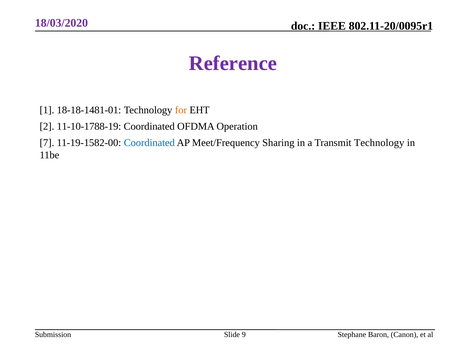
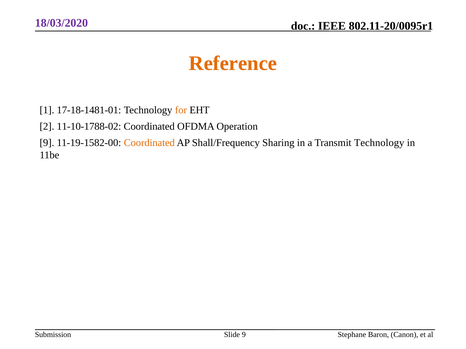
Reference colour: purple -> orange (233, 64)
18-18-1481-01: 18-18-1481-01 -> 17-18-1481-01 (89, 110)
11-10-1788-19: 11-10-1788-19 -> 11-10-1788-02 (89, 127)
7: 7 -> 9 (47, 143)
Coordinated colour: blue -> orange (149, 143)
Meet/Frequency: Meet/Frequency -> Shall/Frequency (226, 143)
